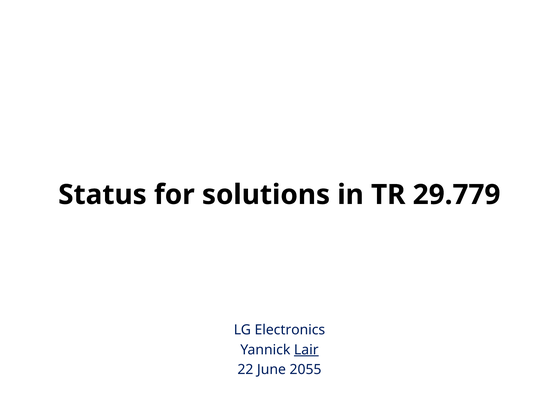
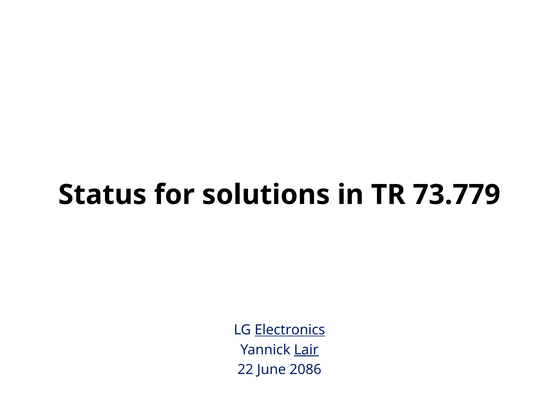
29.779: 29.779 -> 73.779 (457, 195)
Electronics underline: none -> present (290, 330)
2055: 2055 -> 2086 (306, 370)
